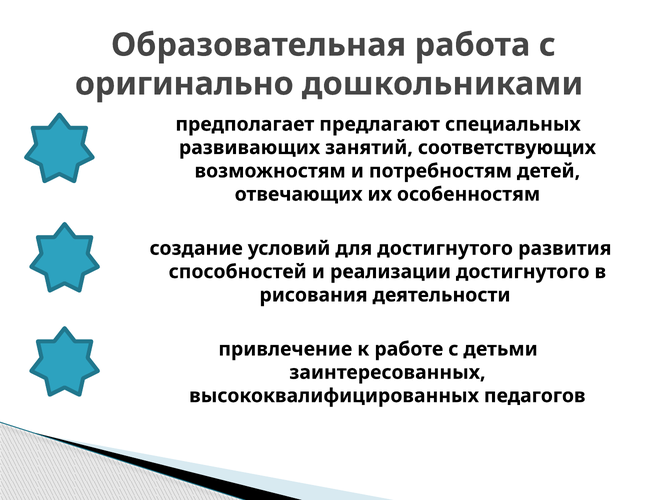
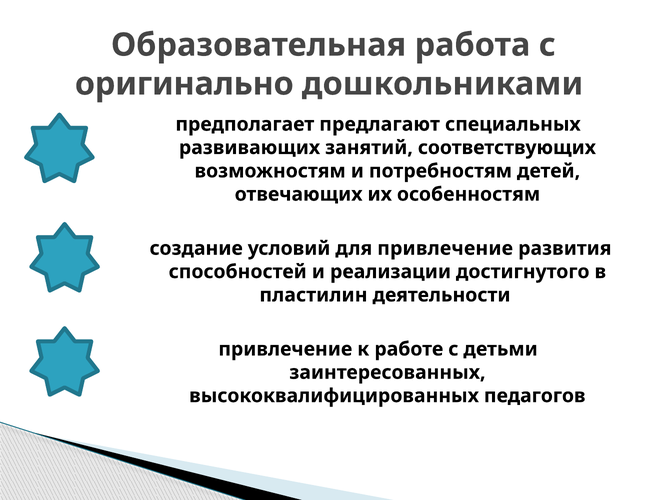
для достигнутого: достигнутого -> привлечение (445, 249)
рисования: рисования -> пластилин (313, 295)
